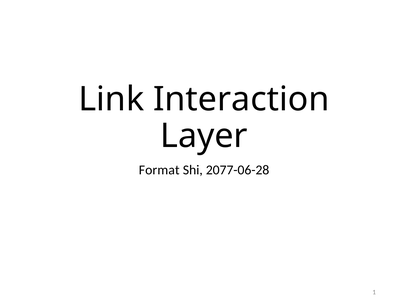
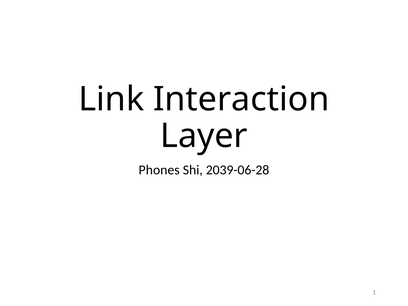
Format: Format -> Phones (159, 170)
2077-06-28: 2077-06-28 -> 2039-06-28 (238, 170)
